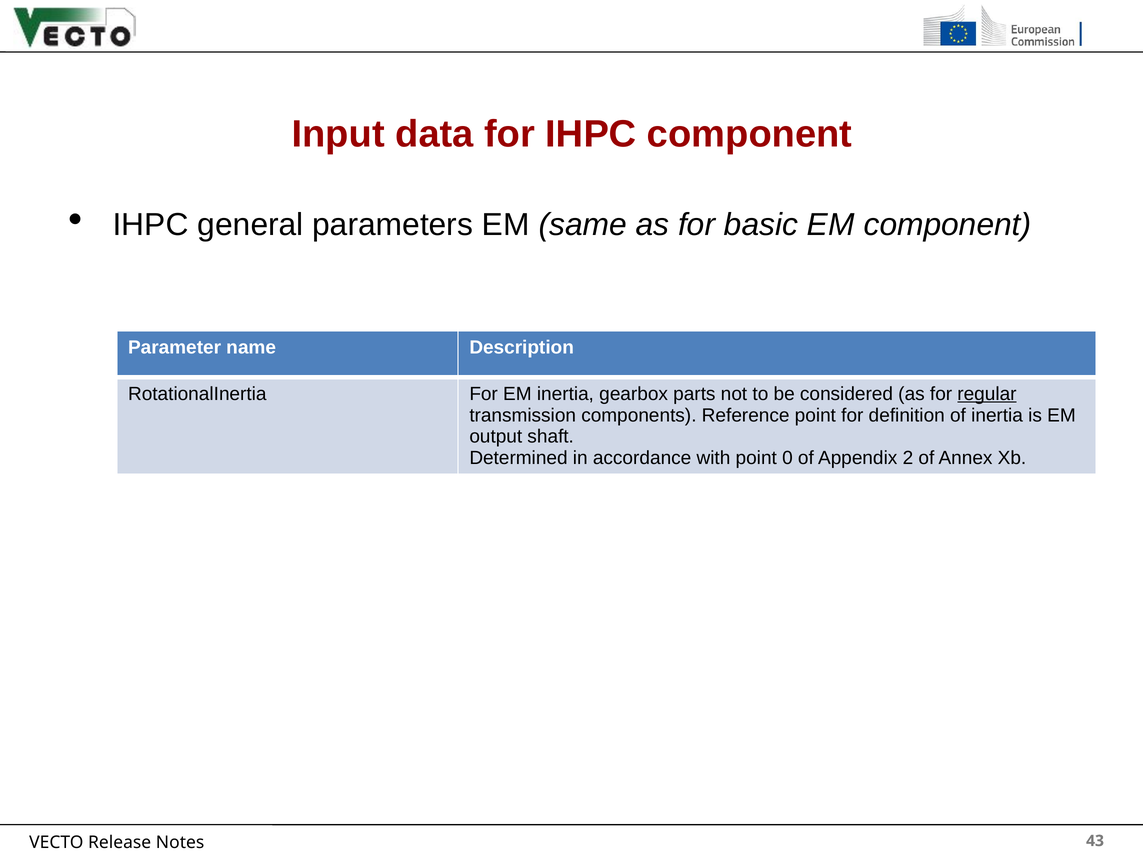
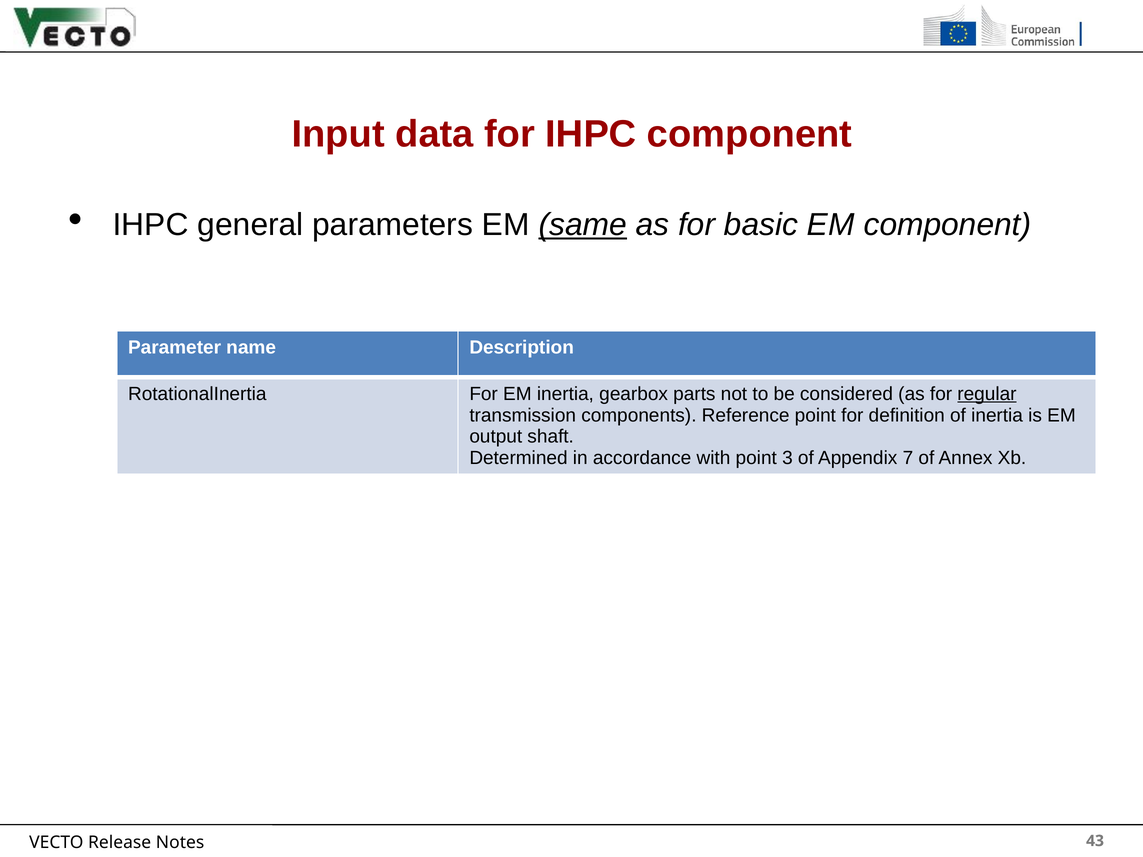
same underline: none -> present (583, 225)
0: 0 -> 3 (787, 458)
2: 2 -> 7 (908, 458)
